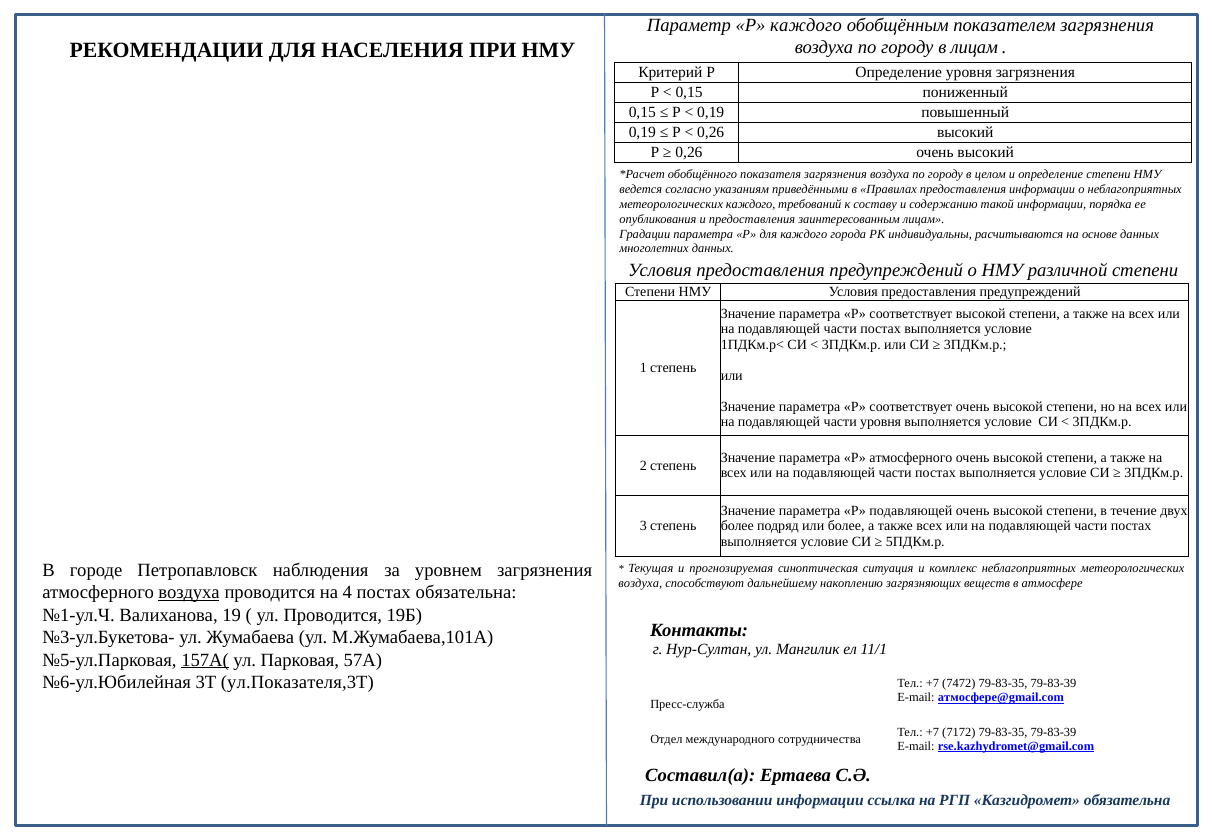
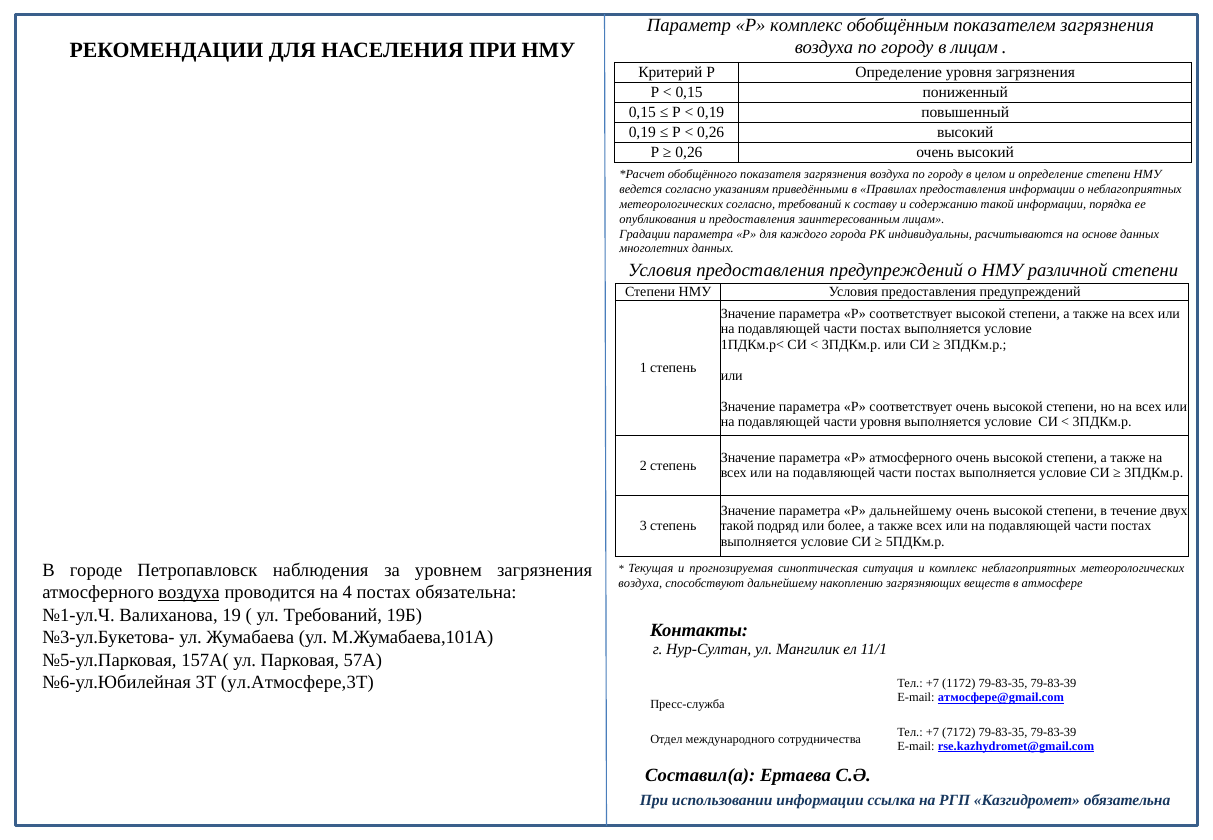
Р каждого: каждого -> комплекс (806, 25)
метеорологических каждого: каждого -> согласно (751, 204)
Р подавляющей: подавляющей -> дальнейшему (911, 511)
более: более -> такой (737, 526)
ул Проводится: Проводится -> Требований (333, 615)
157А( underline: present -> none (205, 660)
ул.Показателя,3Т: ул.Показателя,3Т -> ул.Атмосфере,3Т (297, 682)
7472: 7472 -> 1172 (959, 684)
